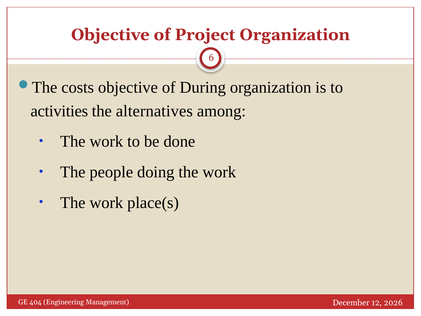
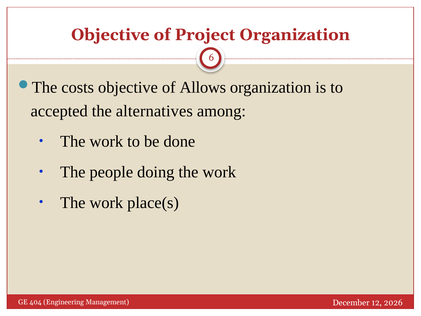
During: During -> Allows (203, 87)
activities: activities -> accepted (59, 111)
